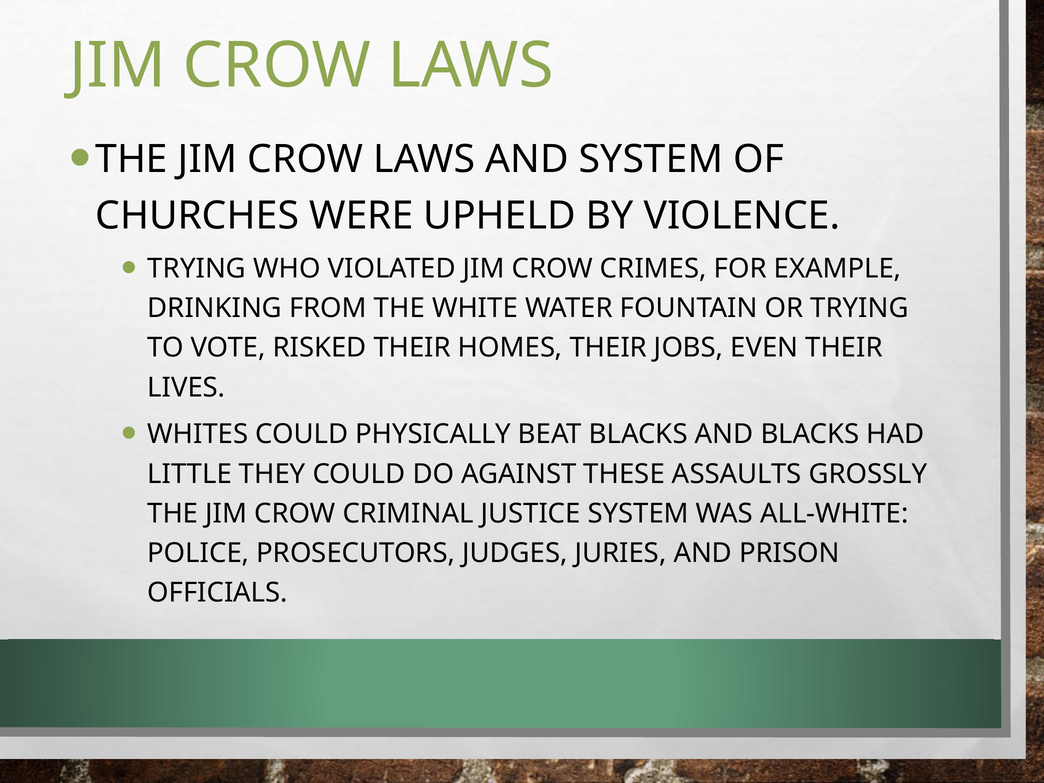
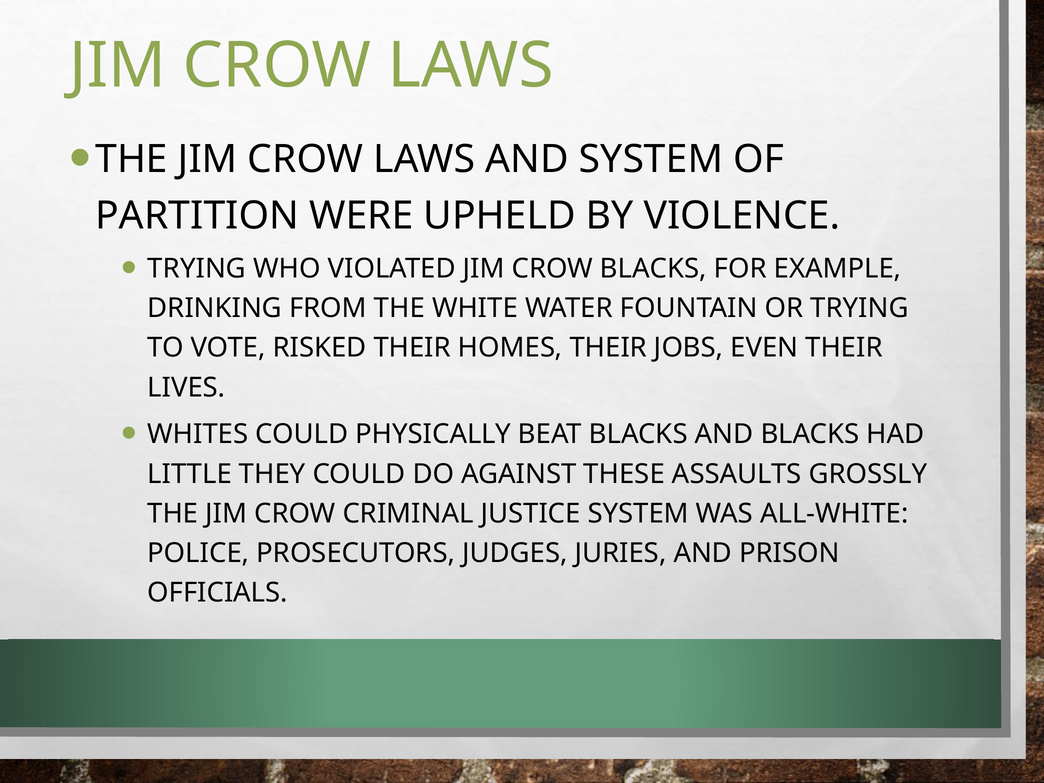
CHURCHES: CHURCHES -> PARTITION (197, 216)
CROW CRIMES: CRIMES -> BLACKS (653, 269)
